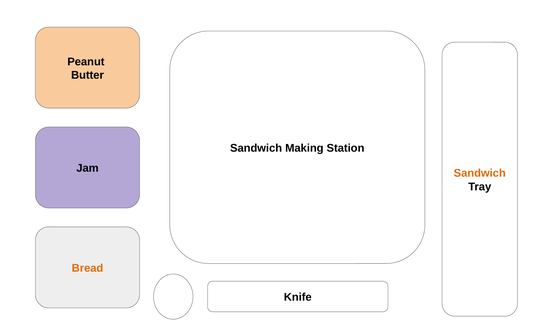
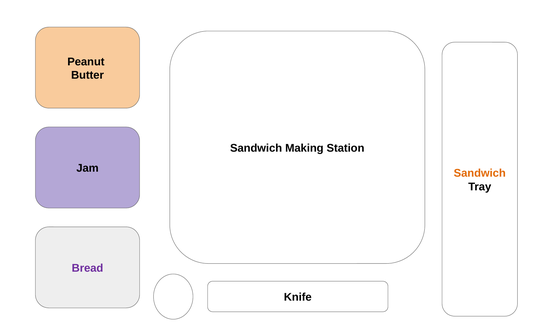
Bread colour: orange -> purple (87, 268)
